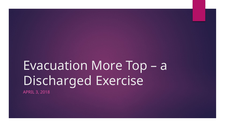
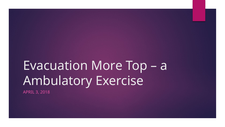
Discharged: Discharged -> Ambulatory (58, 81)
